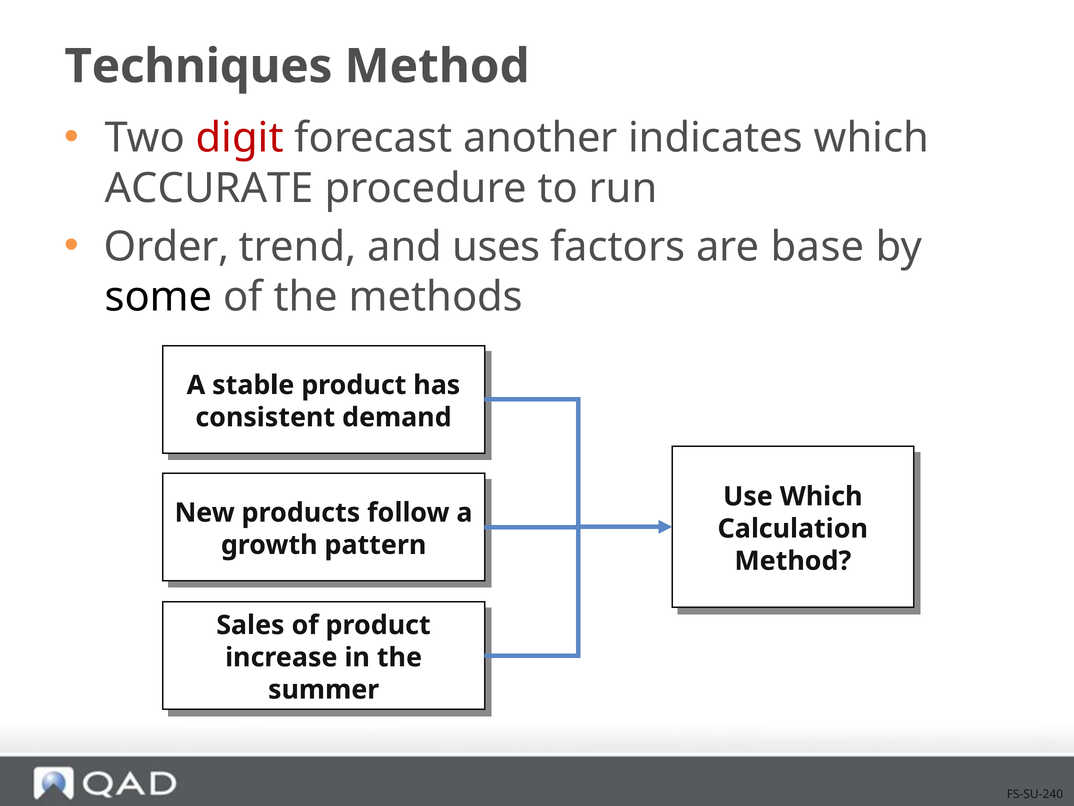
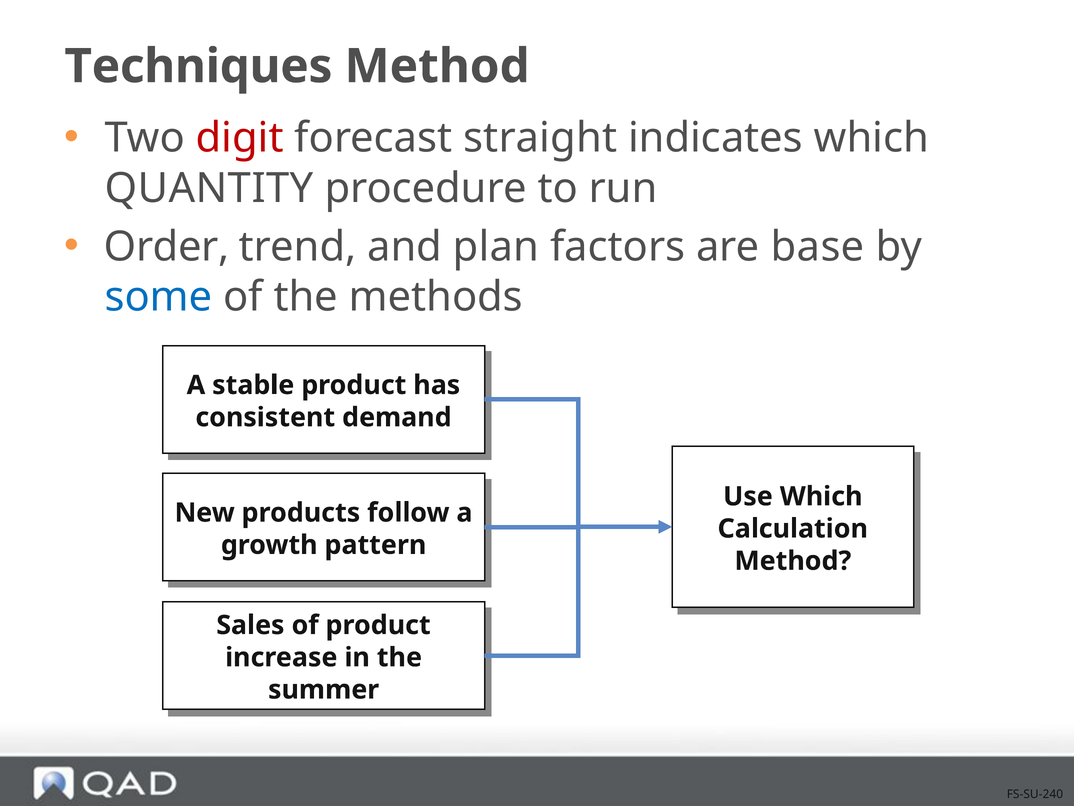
another: another -> straight (540, 138)
ACCURATE: ACCURATE -> QUANTITY (209, 188)
uses: uses -> plan (496, 247)
some colour: black -> blue (159, 297)
